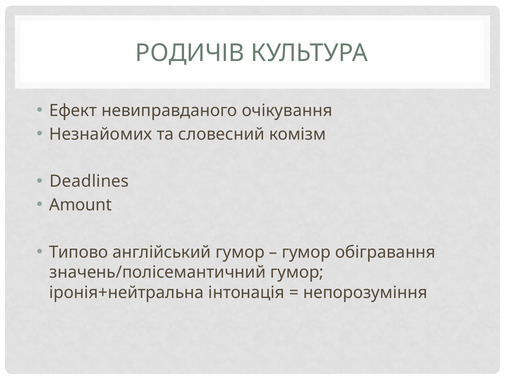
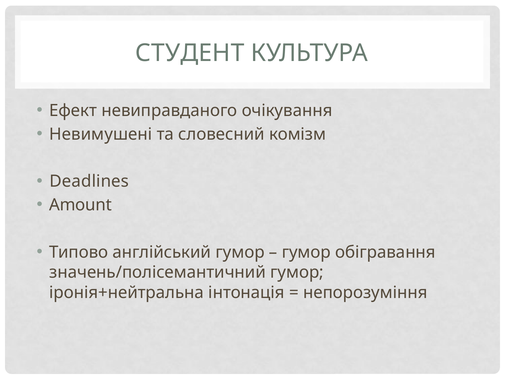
РОДИЧІВ: РОДИЧІВ -> СТУДЕНТ (190, 53)
Незнайомих: Незнайомих -> Невимушені (101, 134)
